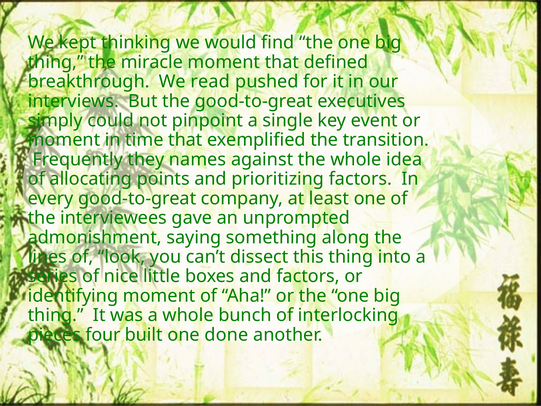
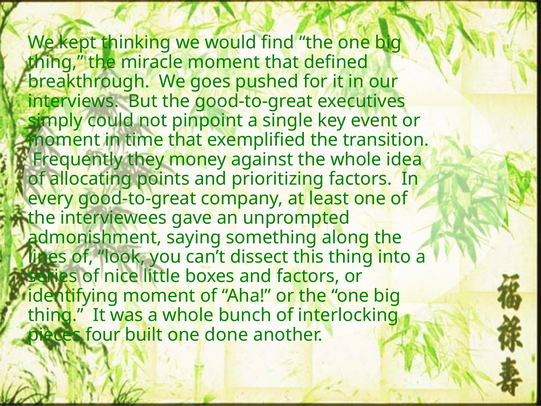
read: read -> goes (210, 82)
names: names -> money (198, 159)
